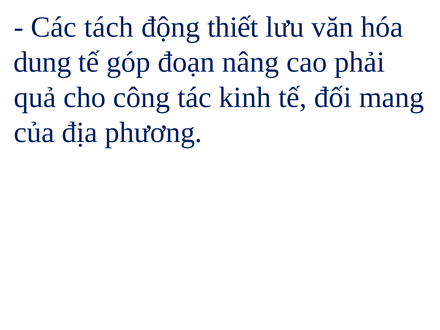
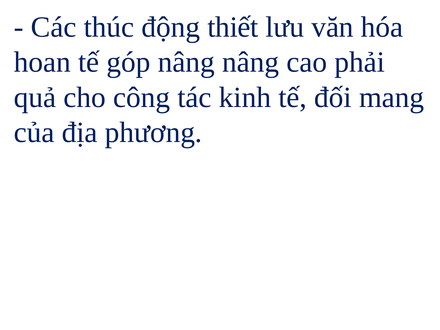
tách: tách -> thúc (109, 27)
dung: dung -> hoan (42, 62)
góp đoạn: đoạn -> nâng (186, 62)
